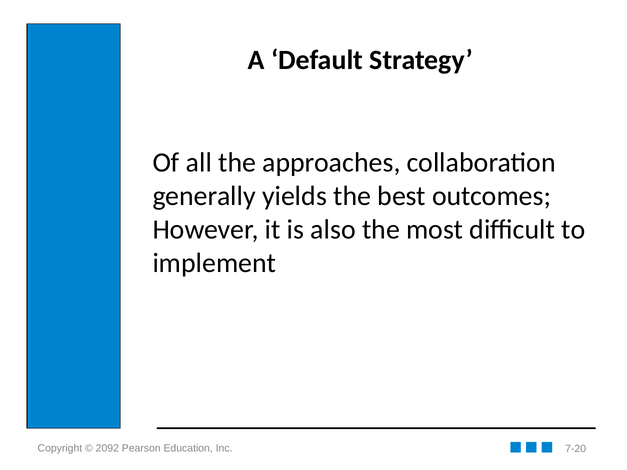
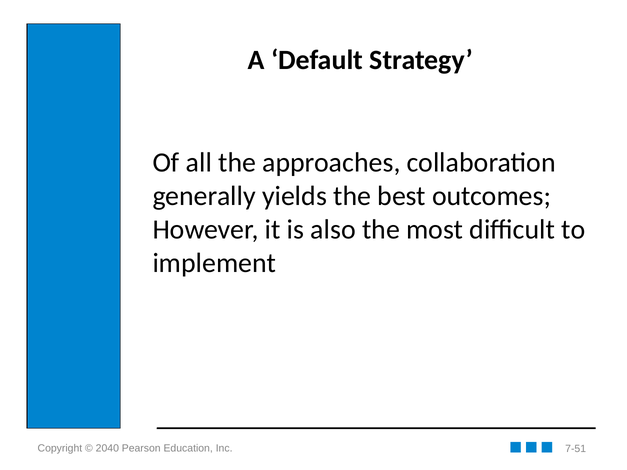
2092: 2092 -> 2040 (107, 449)
7-20: 7-20 -> 7-51 (576, 449)
